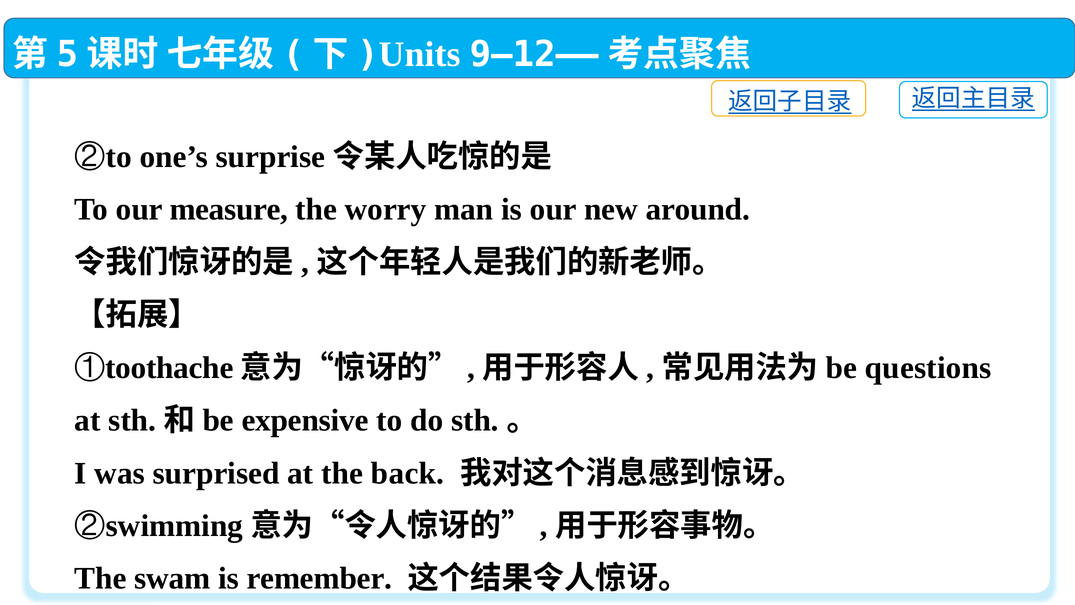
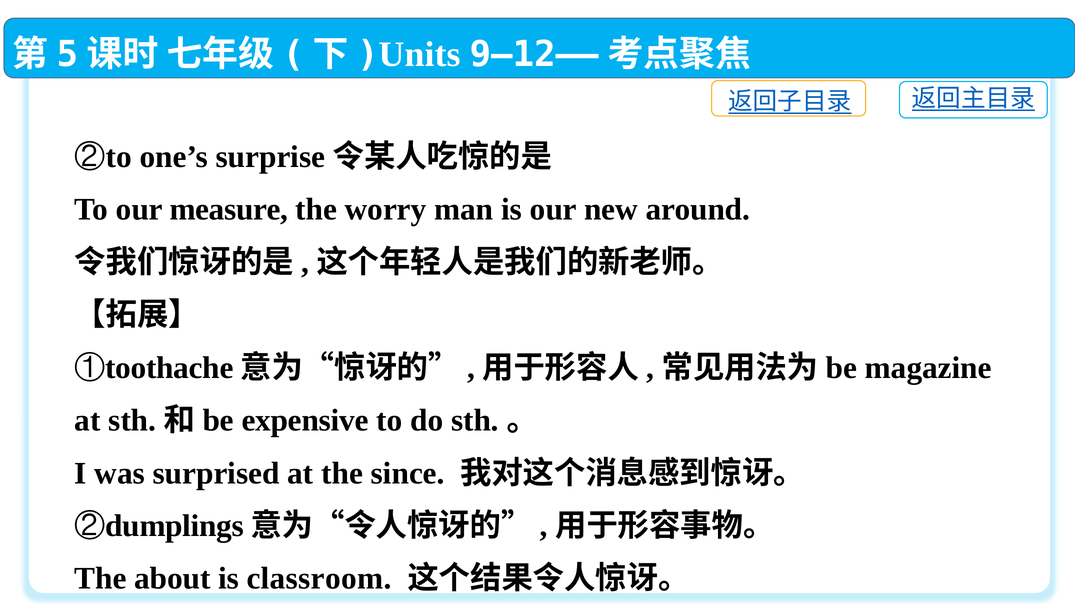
questions: questions -> magazine (928, 368)
back: back -> since (408, 473)
swimming: swimming -> dumplings (175, 526)
swam: swam -> about (172, 578)
remember: remember -> classroom (319, 578)
